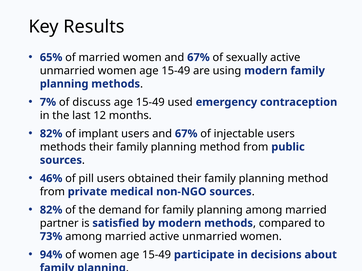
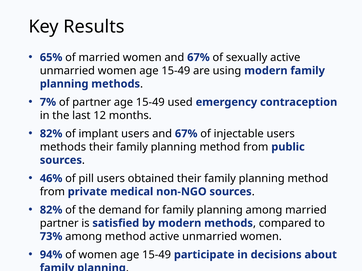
of discuss: discuss -> partner (92, 102)
73% among married: married -> method (126, 237)
